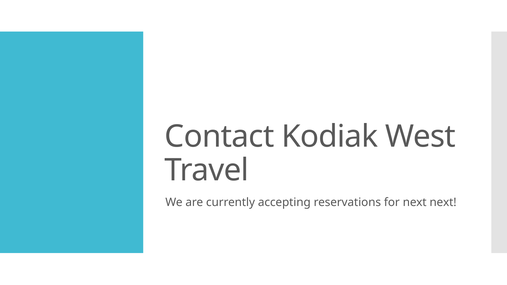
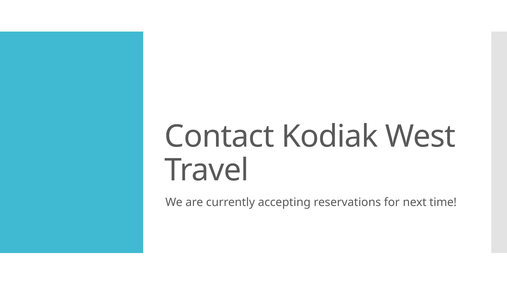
next next: next -> time (443, 202)
